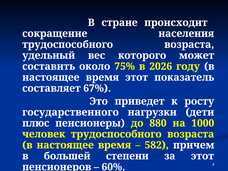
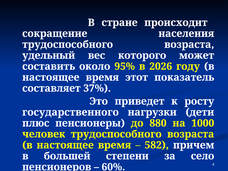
75%: 75% -> 95% (125, 66)
67%: 67% -> 37% (97, 88)
за этот: этот -> село (203, 156)
